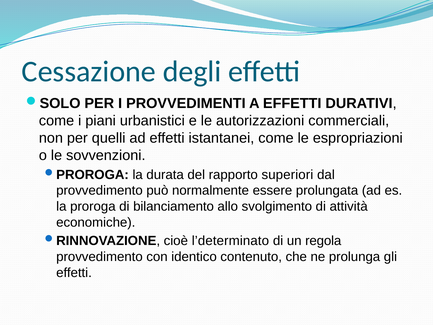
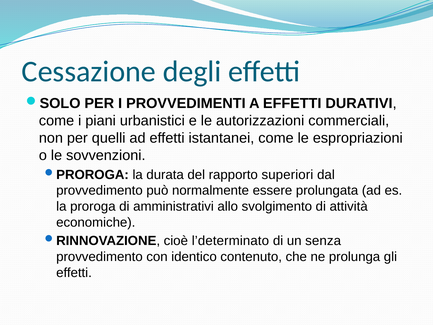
bilanciamento: bilanciamento -> amministrativi (174, 206)
regola: regola -> senza (323, 241)
